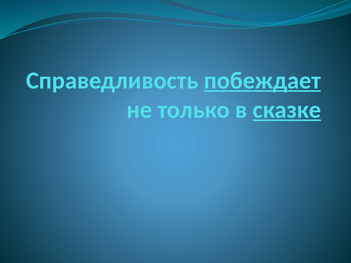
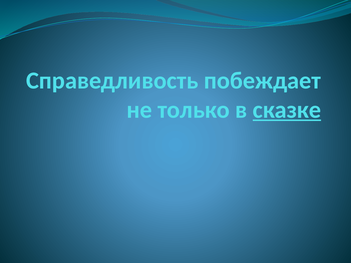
побеждает underline: present -> none (262, 81)
